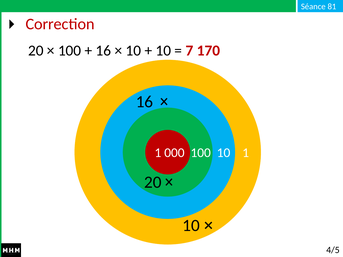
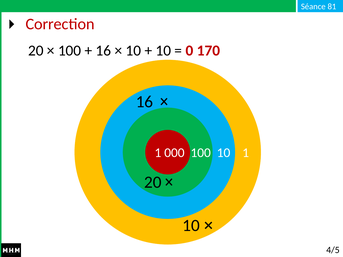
7: 7 -> 0 (190, 51)
